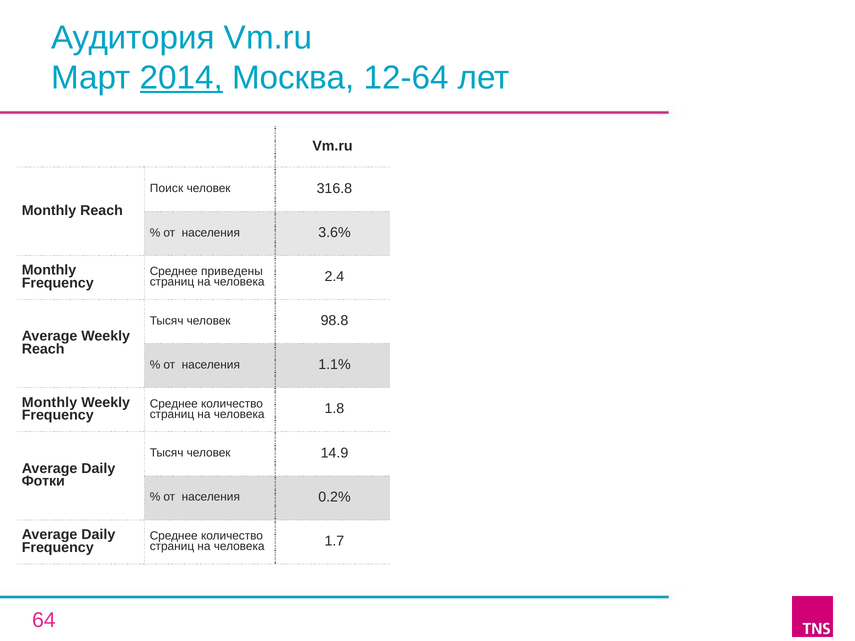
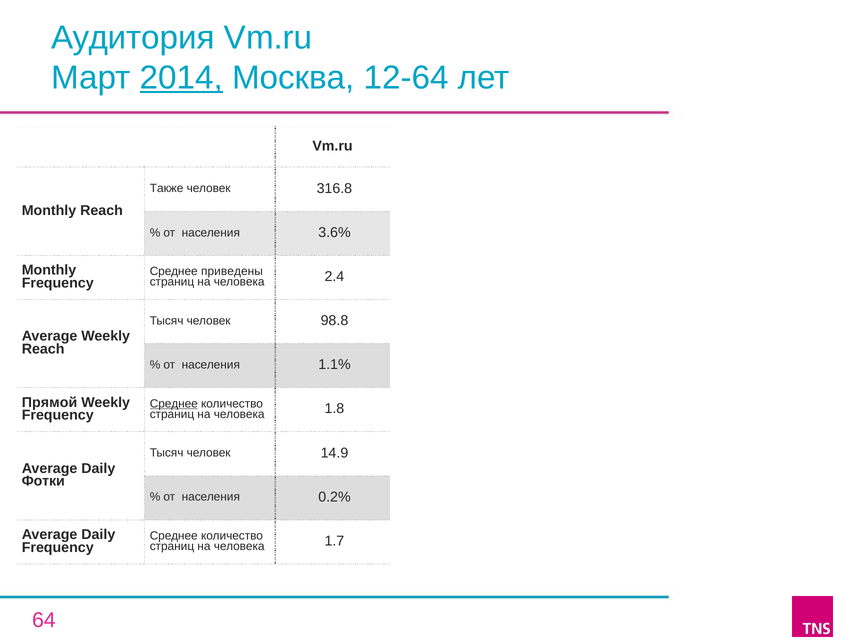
Поиск: Поиск -> Также (167, 189)
Monthly: Monthly -> Прямой (50, 403)
Среднее underline: none -> present (174, 404)
